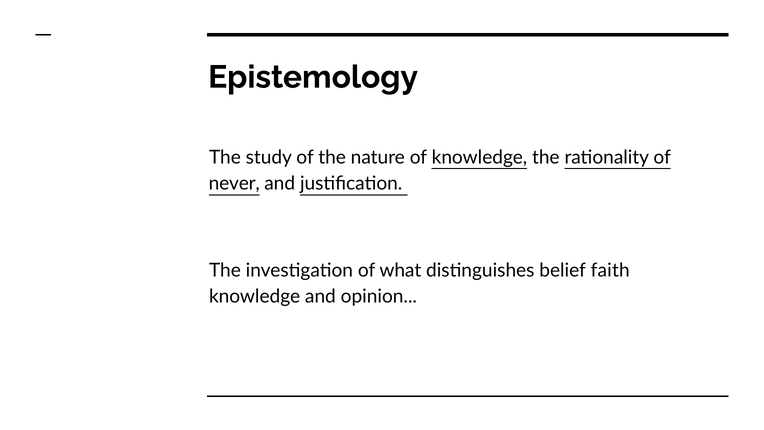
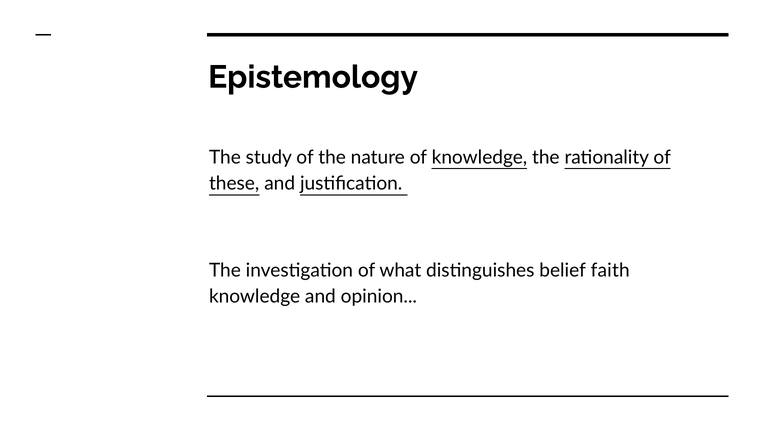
never: never -> these (234, 184)
